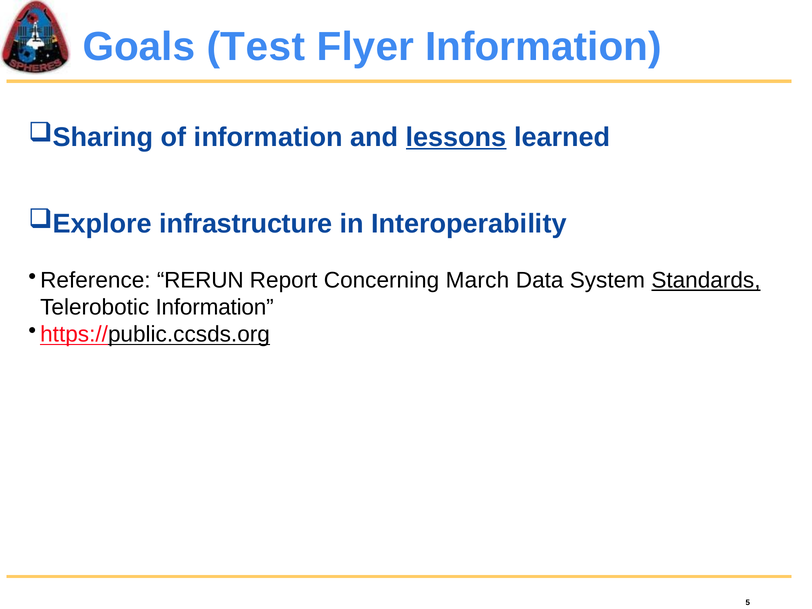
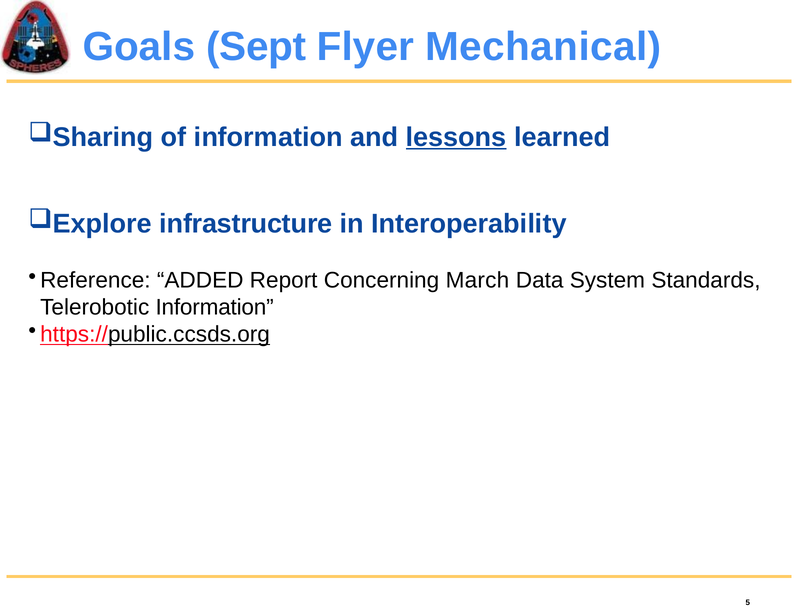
Test: Test -> Sept (256, 47)
Flyer Information: Information -> Mechanical (543, 47)
RERUN: RERUN -> ADDED (200, 280)
Standards underline: present -> none (706, 280)
